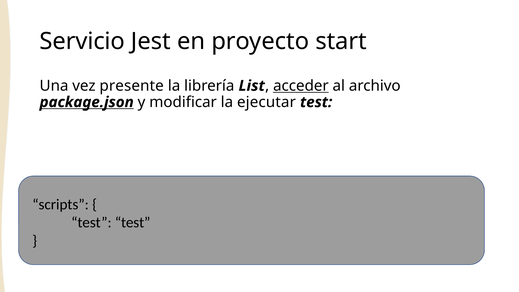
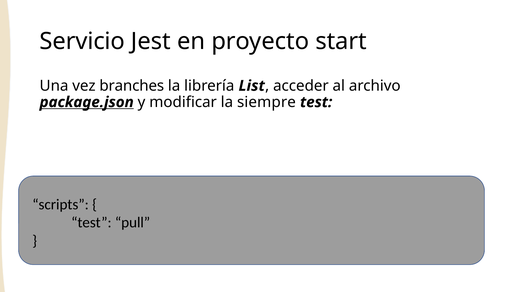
presente: presente -> branches (132, 86)
acceder underline: present -> none (301, 86)
ejecutar: ejecutar -> siempre (266, 102)
test test: test -> pull (133, 223)
